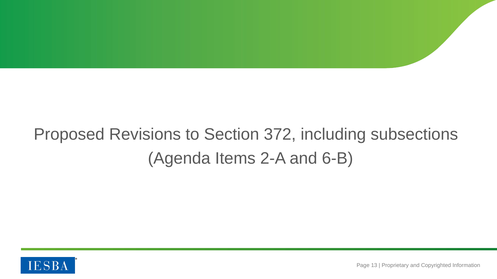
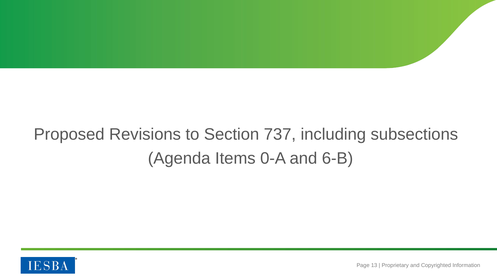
372: 372 -> 737 (280, 135)
2-A: 2-A -> 0-A (273, 159)
